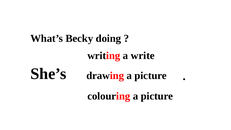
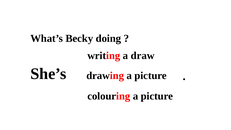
write: write -> draw (143, 56)
